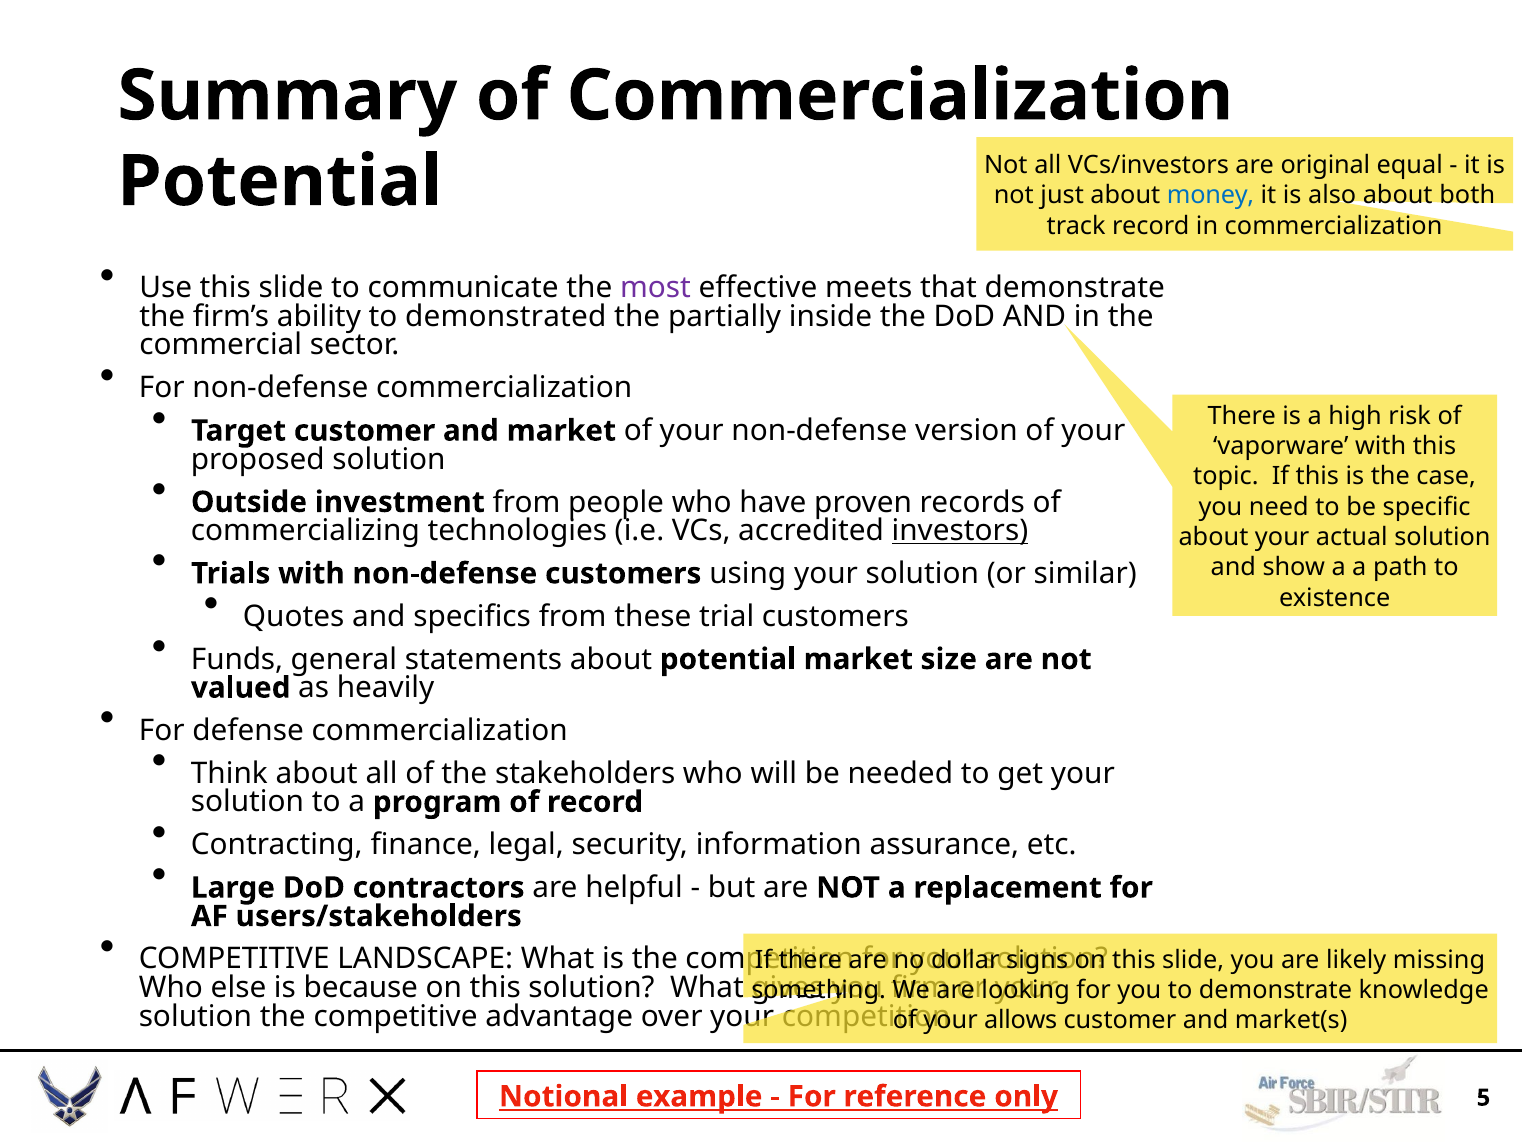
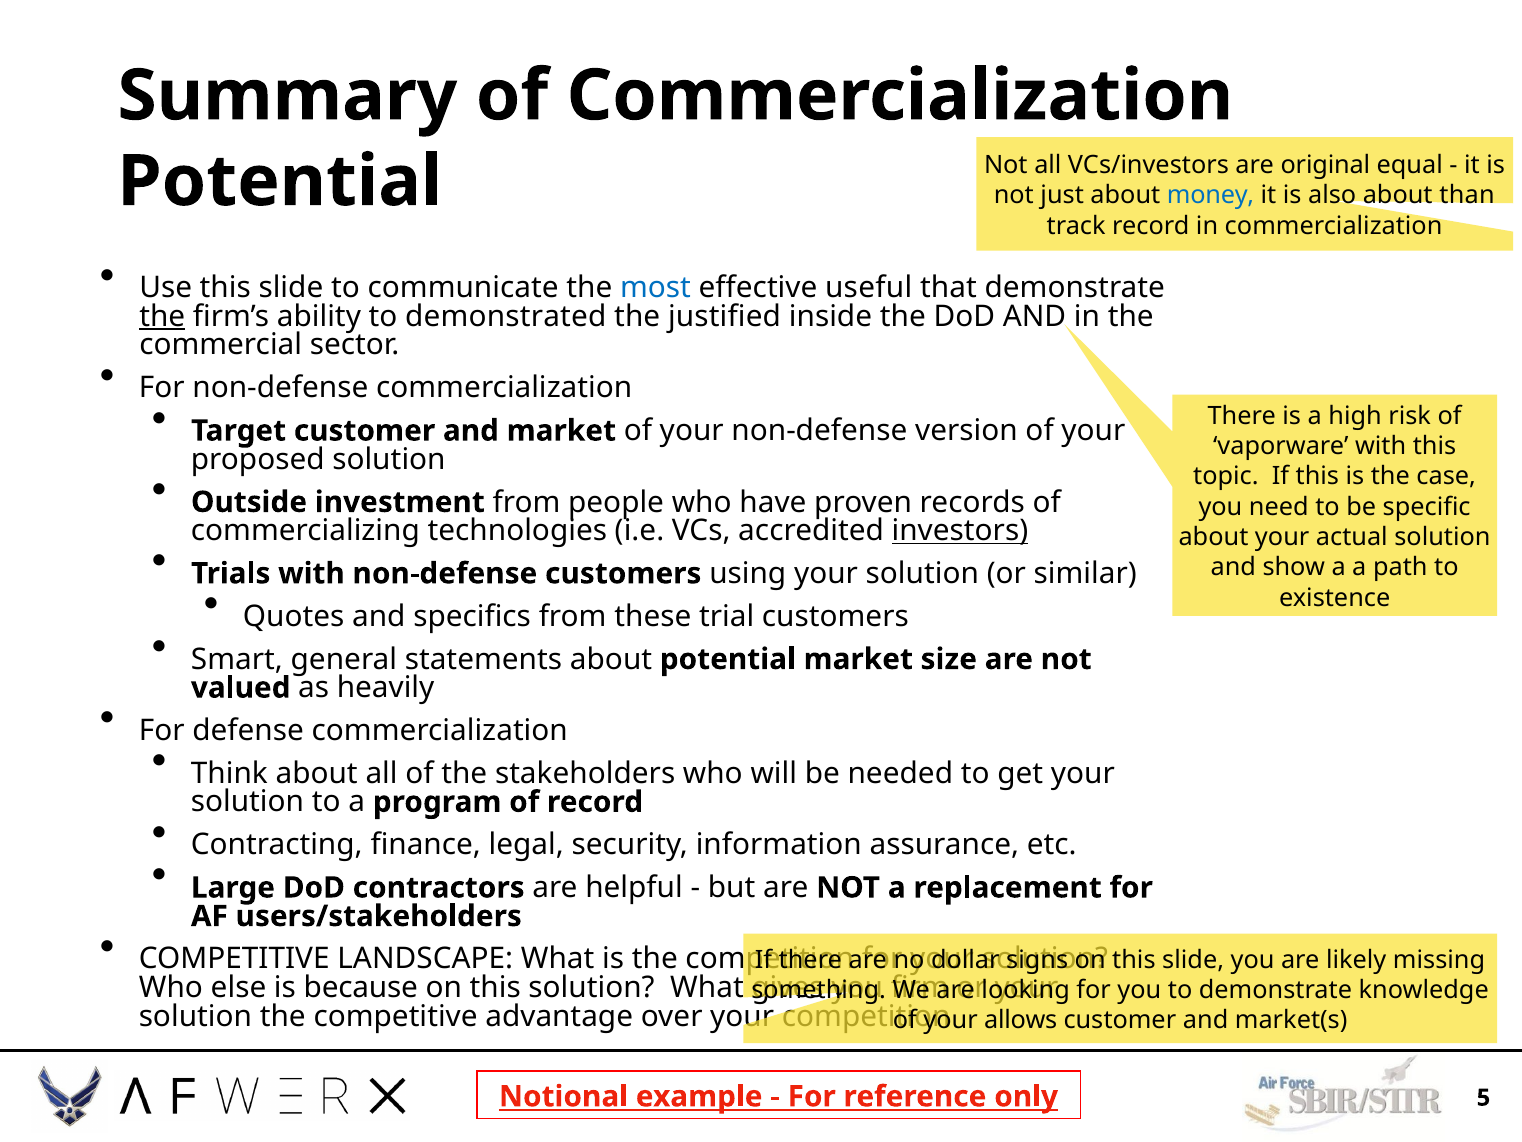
both: both -> than (1467, 195)
most colour: purple -> blue (655, 288)
meets: meets -> useful (869, 288)
the underline: none -> present (162, 316)
partially: partially -> justified (725, 316)
Funds: Funds -> Smart (237, 659)
